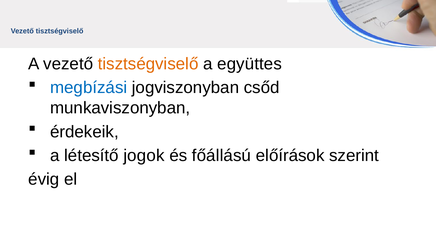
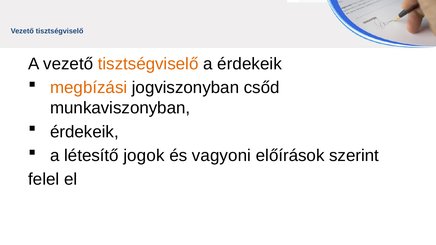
a együttes: együttes -> érdekeik (250, 64)
megbízási colour: blue -> orange (89, 88)
főállású: főállású -> vagyoni (222, 156)
évig: évig -> felel (44, 179)
